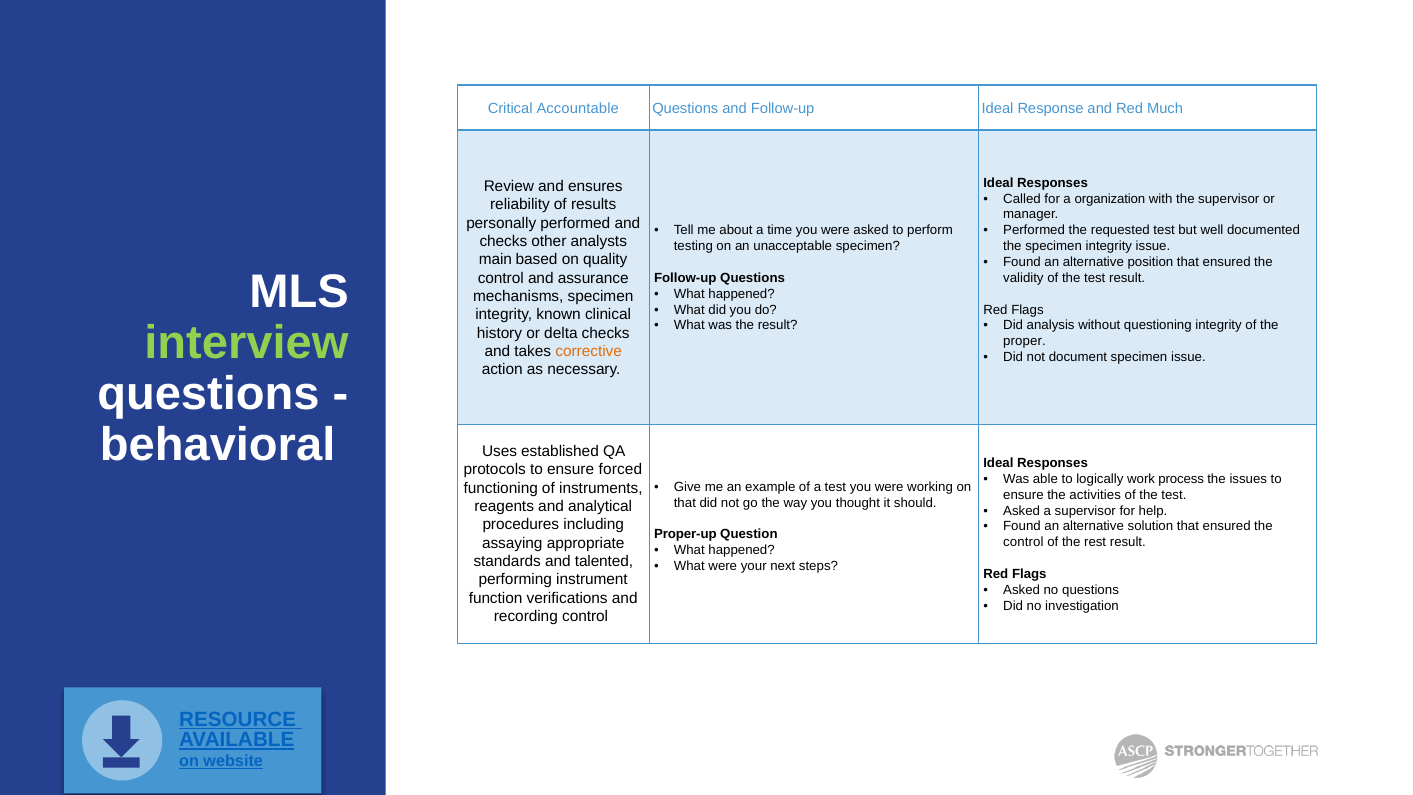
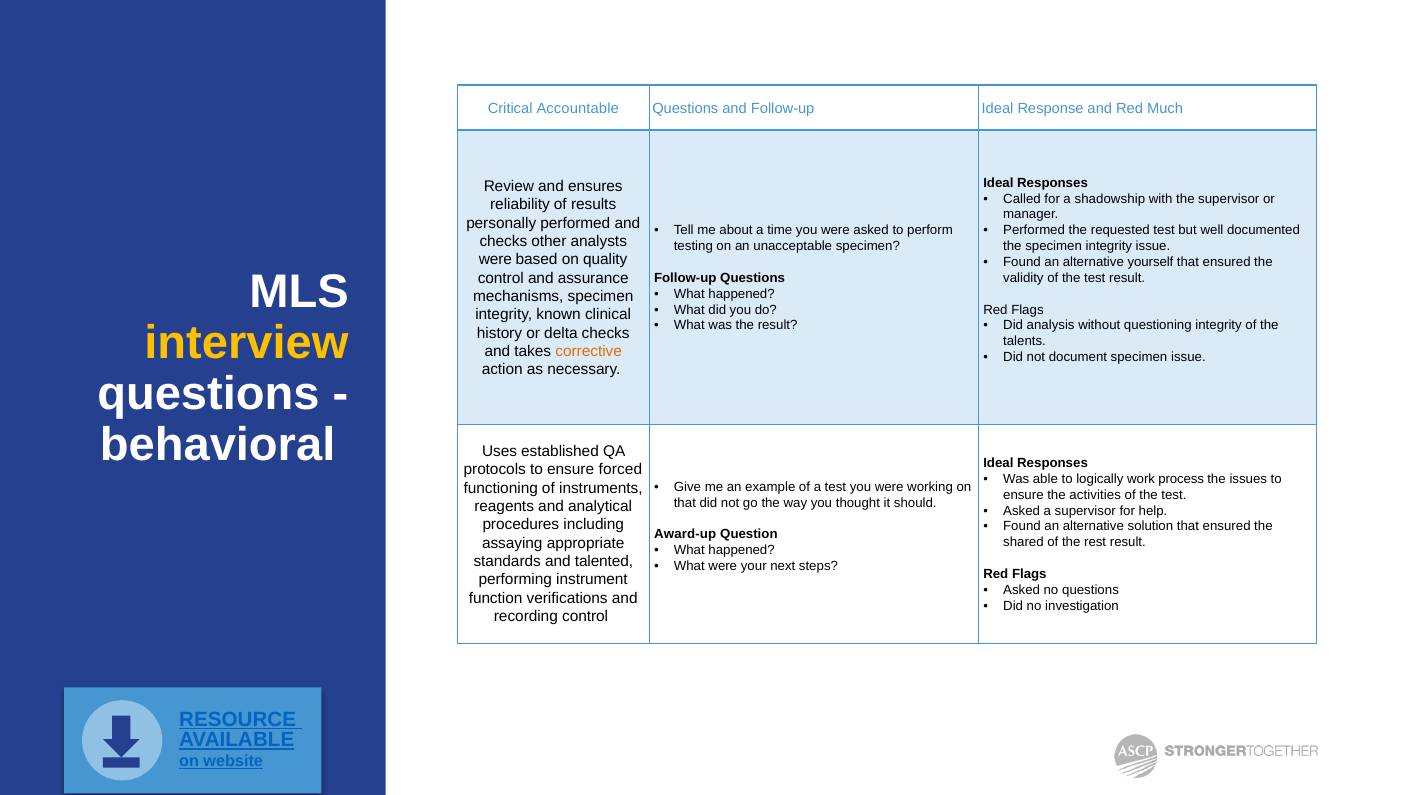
organization: organization -> shadowship (1110, 199)
main: main -> were (495, 260)
position: position -> yourself (1150, 262)
interview colour: light green -> yellow (246, 343)
proper: proper -> talents (1025, 341)
Proper-up: Proper-up -> Award-up (685, 534)
control: control -> shared (1023, 542)
